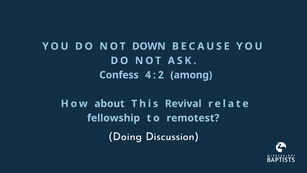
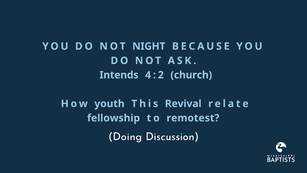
DOWN: DOWN -> NIGHT (149, 46)
Confess: Confess -> Intends (119, 75)
among: among -> church (191, 75)
about: about -> youth (109, 104)
